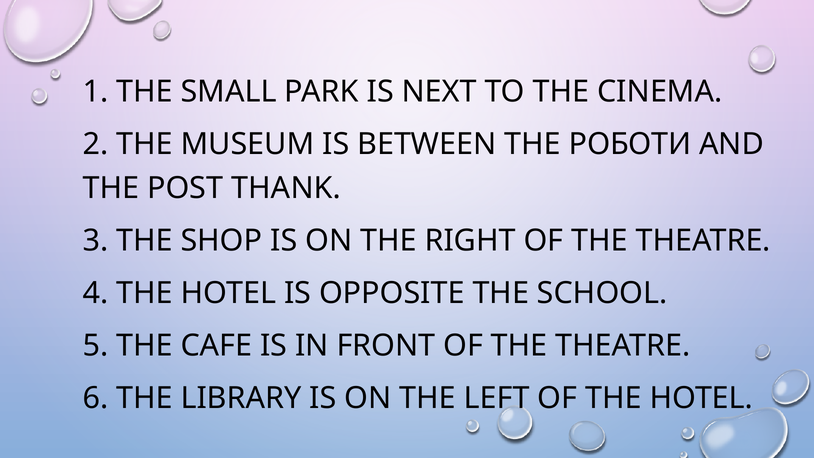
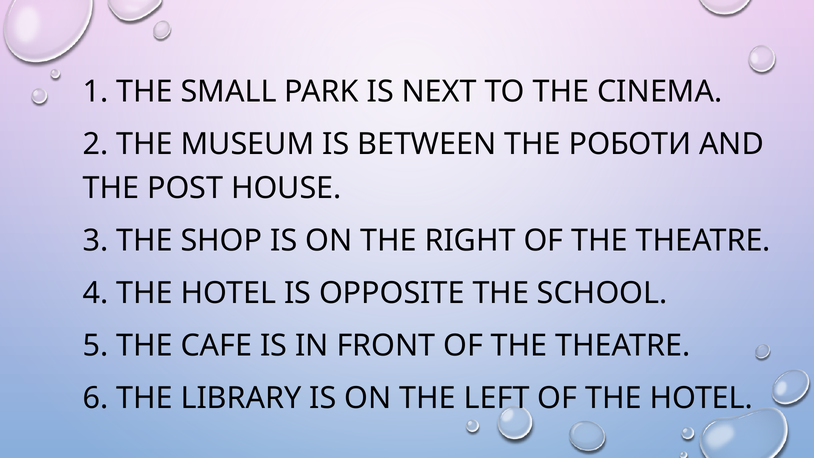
THANK: THANK -> HOUSE (286, 188)
